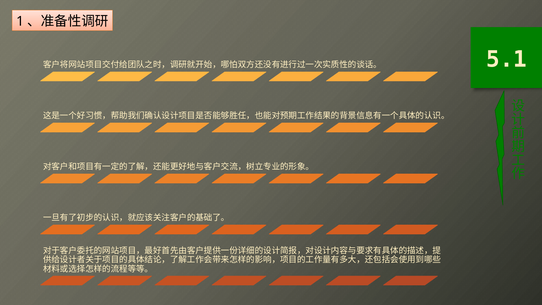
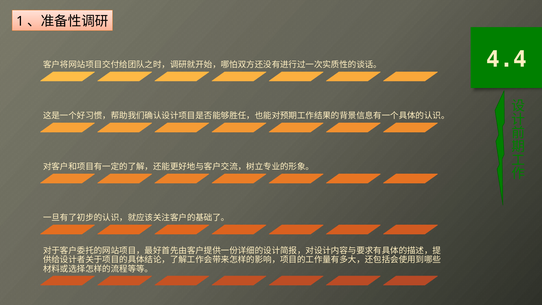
5.1: 5.1 -> 4.4 (507, 59)
